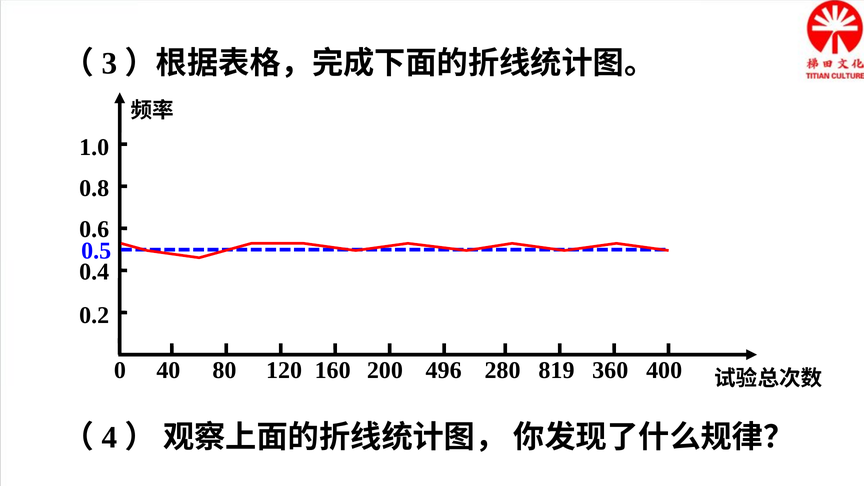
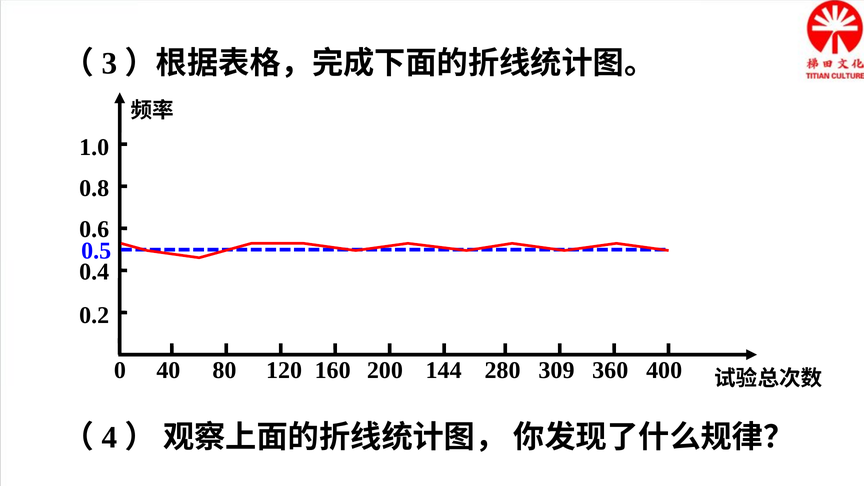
496: 496 -> 144 (444, 370)
819: 819 -> 309 (556, 370)
